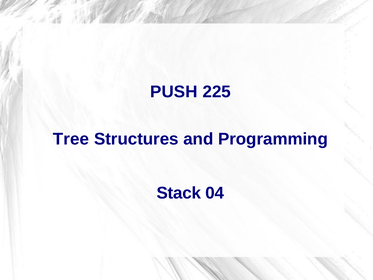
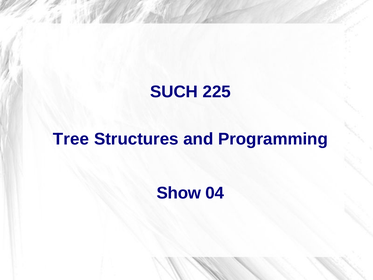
PUSH: PUSH -> SUCH (174, 92)
Stack: Stack -> Show (179, 193)
